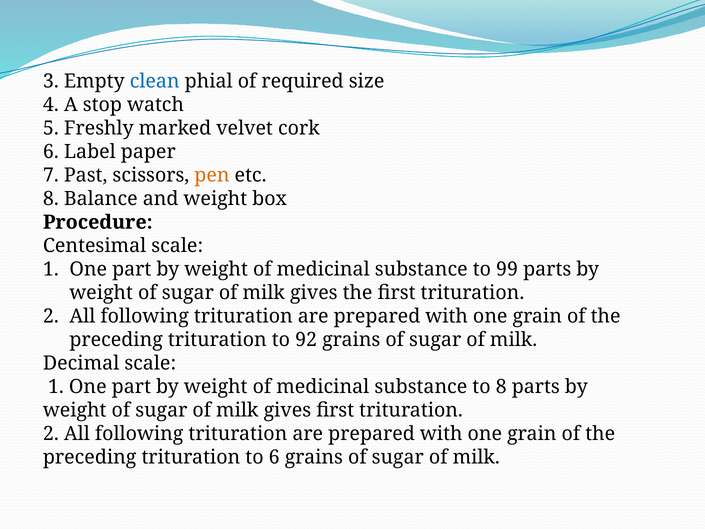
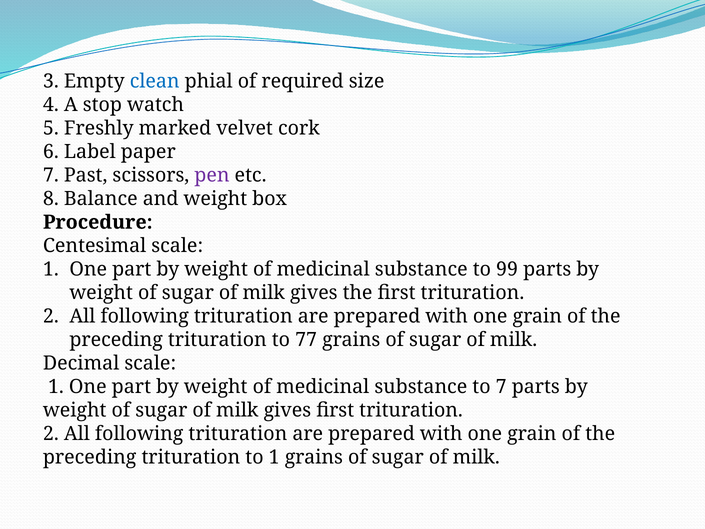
pen colour: orange -> purple (212, 175)
92: 92 -> 77 (306, 340)
to 8: 8 -> 7 (501, 387)
to 6: 6 -> 1 (274, 457)
